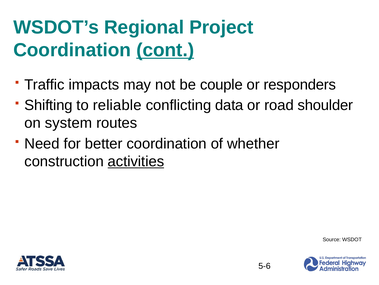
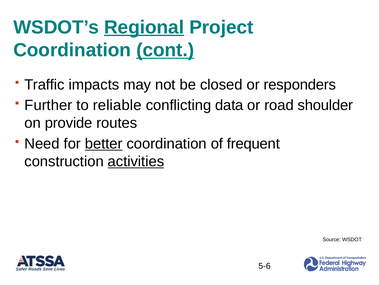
Regional underline: none -> present (144, 27)
couple: couple -> closed (221, 84)
Shifting: Shifting -> Further (48, 105)
system: system -> provide (69, 123)
better underline: none -> present (104, 143)
whether: whether -> frequent (253, 143)
